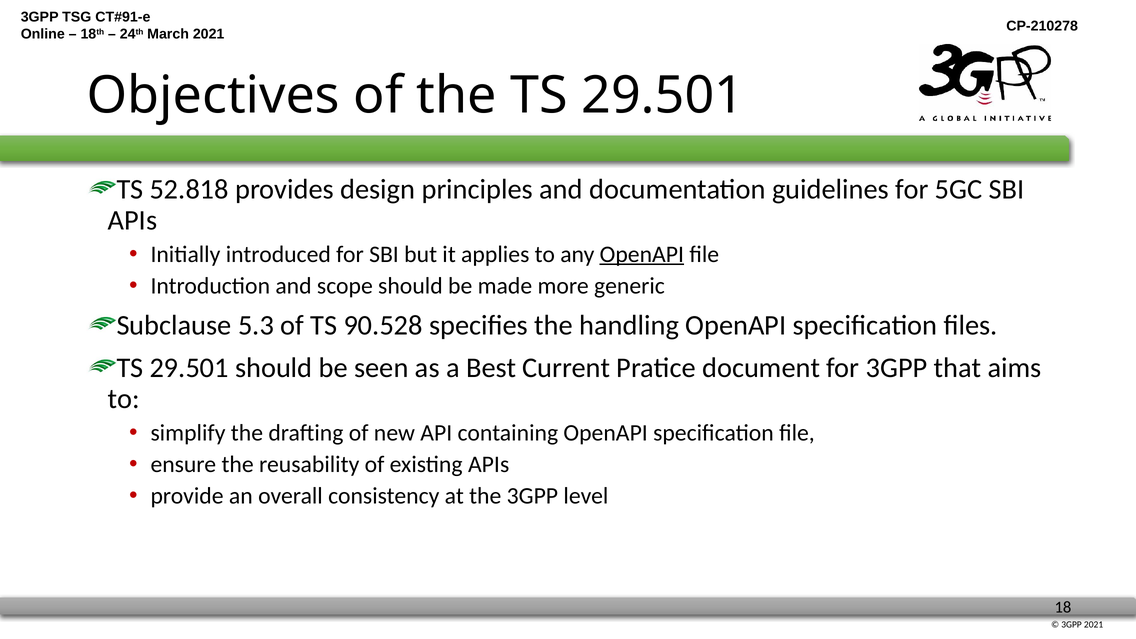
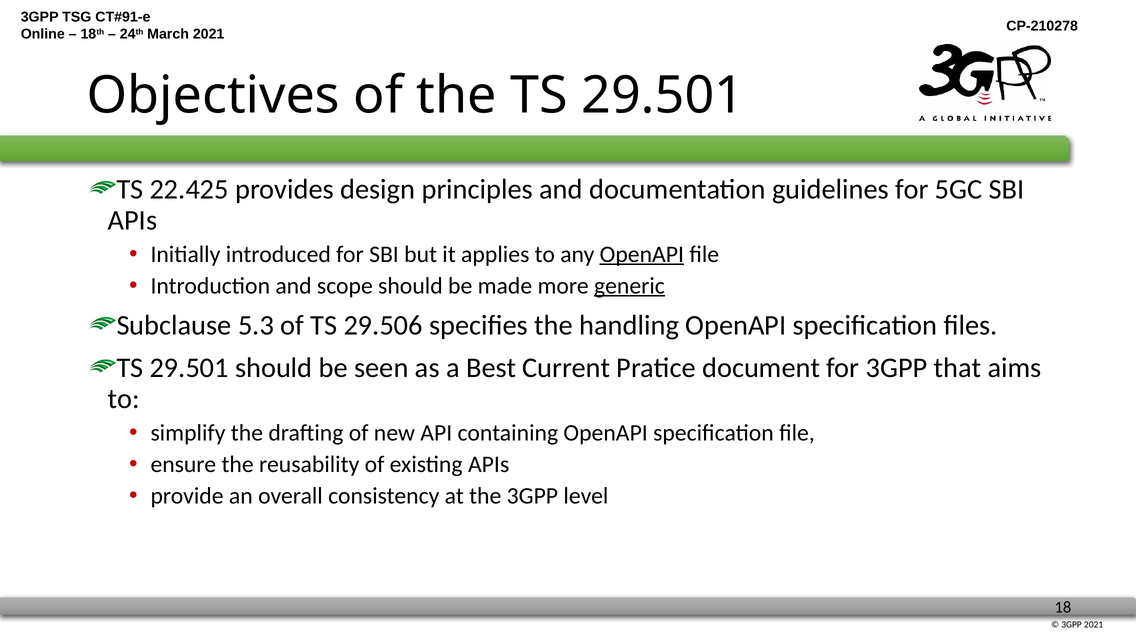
52.818: 52.818 -> 22.425 (189, 190)
generic underline: none -> present (629, 286)
90.528: 90.528 -> 29.506 (383, 326)
